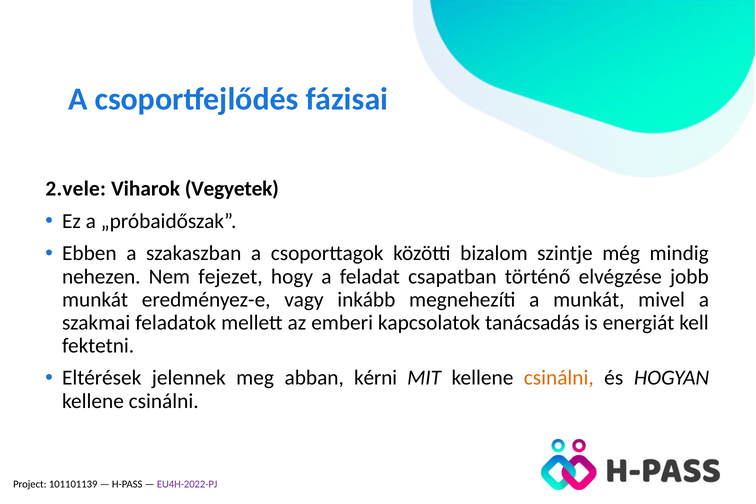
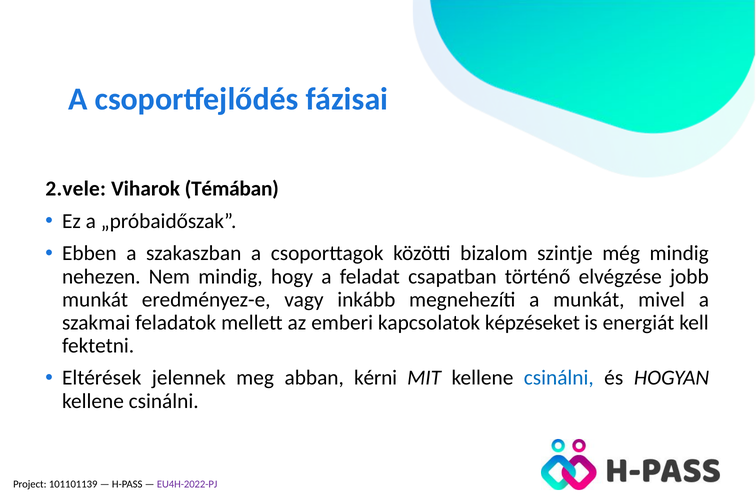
Vegyetek: Vegyetek -> Témában (232, 189)
Nem fejezet: fejezet -> mindig (230, 276)
tanácsadás: tanácsadás -> képzéseket (532, 323)
csinálni colour: orange -> blue (559, 378)
